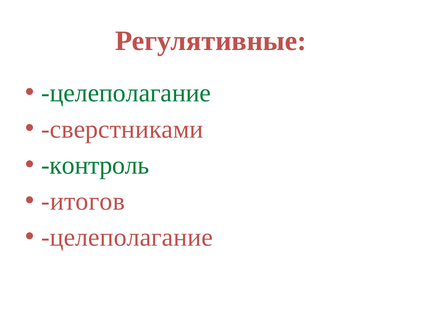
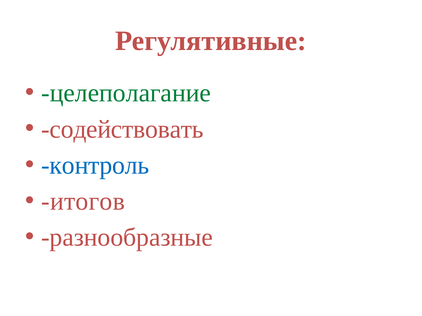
сверстниками: сверстниками -> содействовать (122, 129)
контроль colour: green -> blue (95, 166)
целеполагание: целеполагание -> разнообразные (127, 238)
